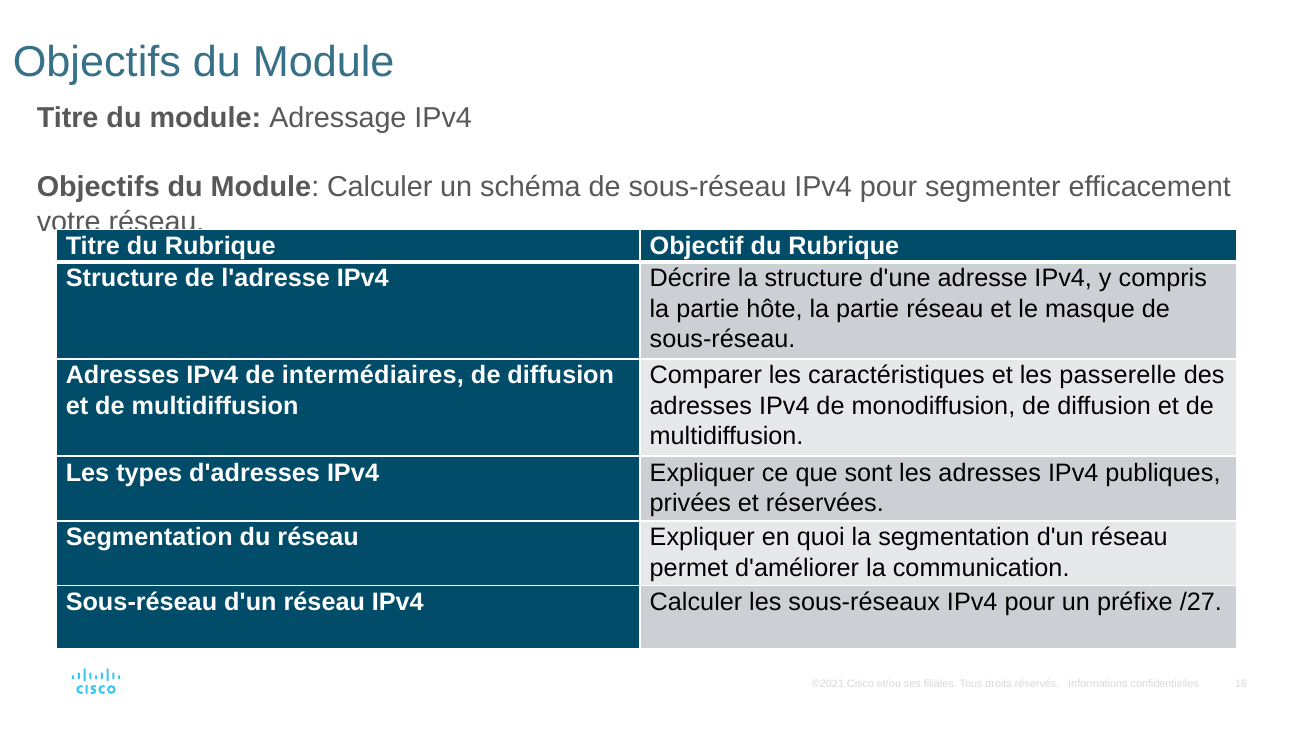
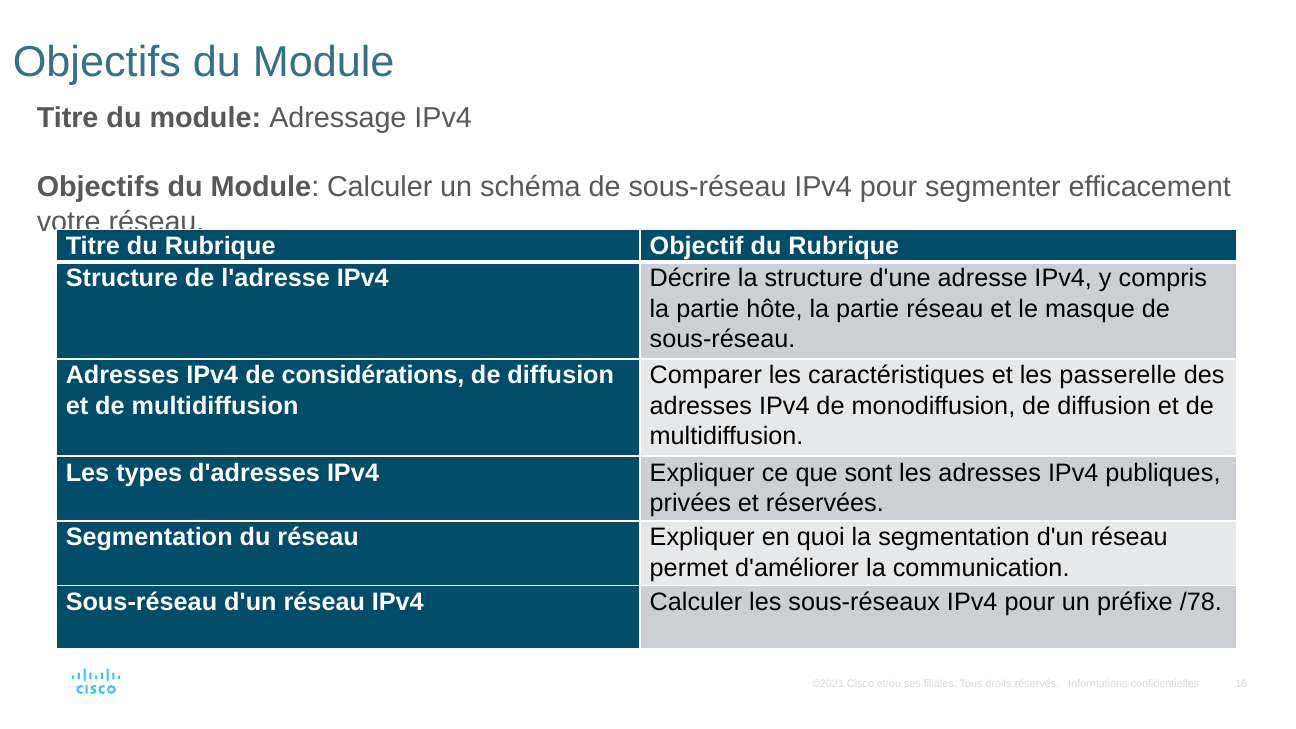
intermédiaires: intermédiaires -> considérations (373, 376)
/27: /27 -> /78 (1201, 602)
